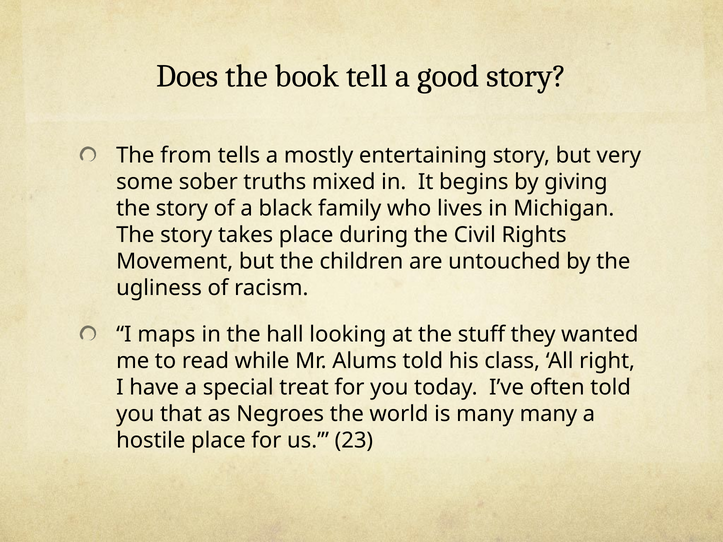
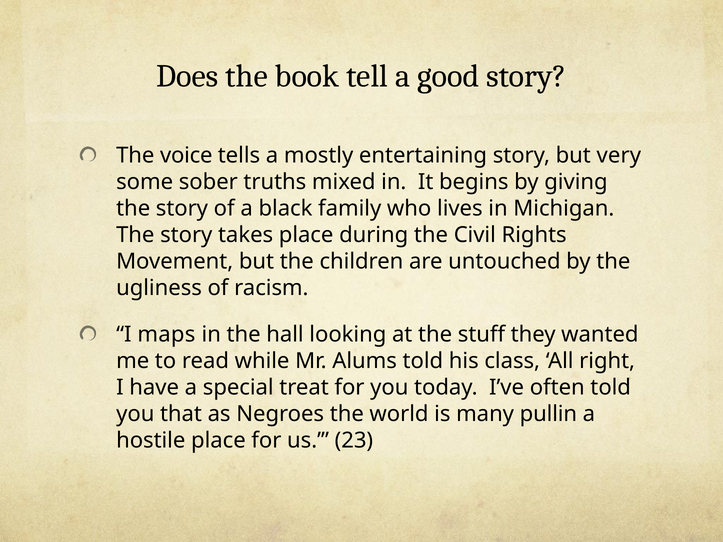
from: from -> voice (186, 156)
many many: many -> pullin (548, 414)
